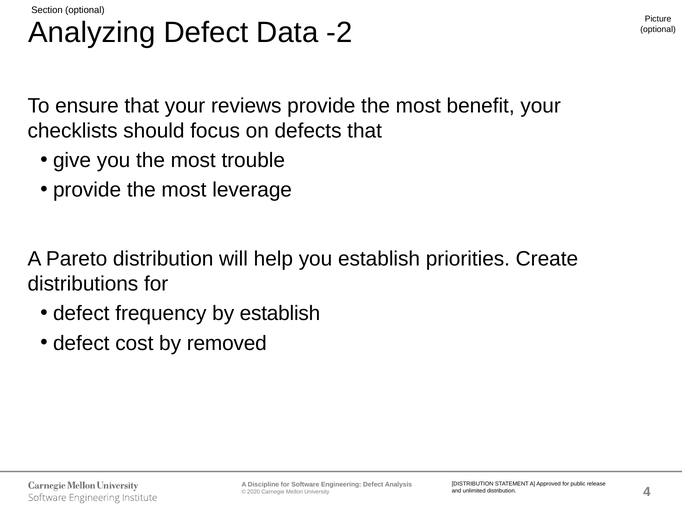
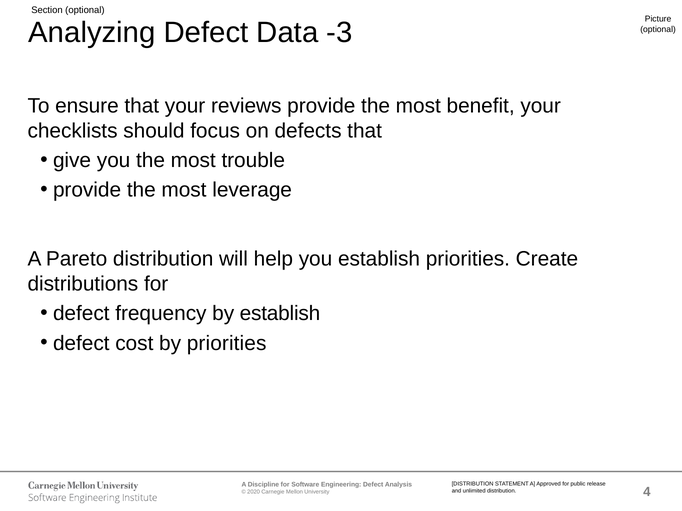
-2: -2 -> -3 (340, 33)
by removed: removed -> priorities (227, 344)
